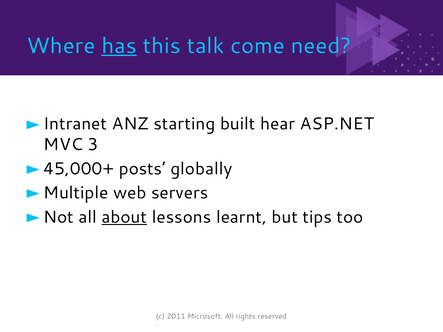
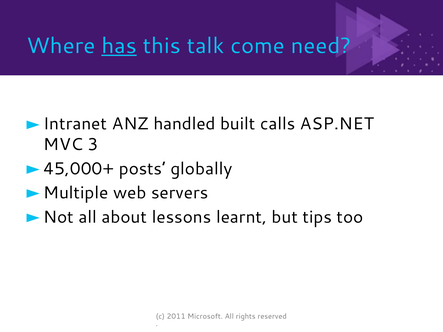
starting: starting -> handled (184, 124)
hear: hear -> calls (278, 124)
about underline: present -> none (124, 217)
